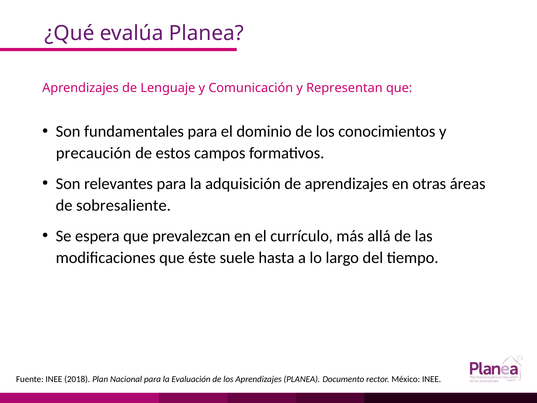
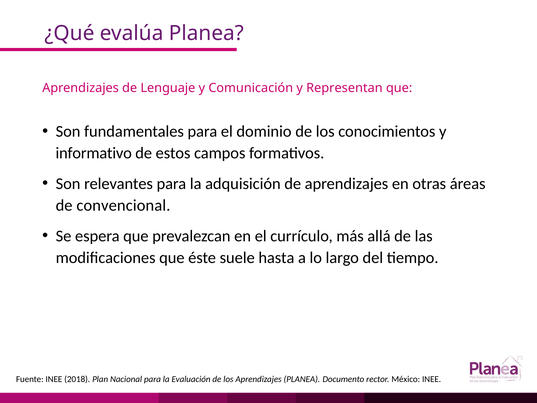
precaución: precaución -> informativo (94, 153)
sobresaliente: sobresaliente -> convencional (123, 205)
